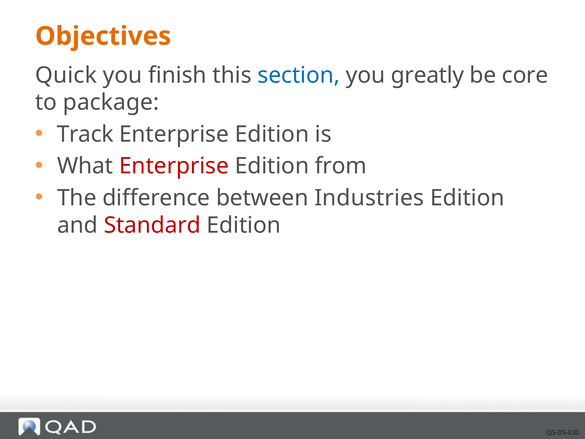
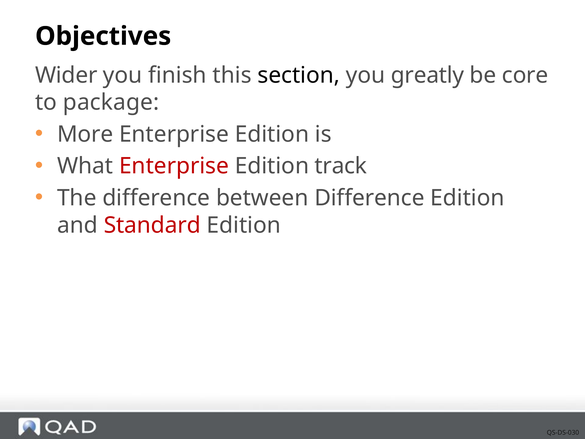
Objectives colour: orange -> black (103, 36)
Quick: Quick -> Wider (66, 75)
section colour: blue -> black (299, 75)
Track: Track -> More (85, 134)
from: from -> track (341, 166)
between Industries: Industries -> Difference (369, 198)
